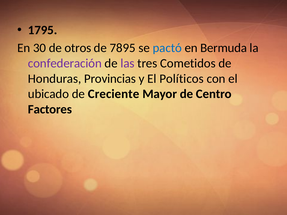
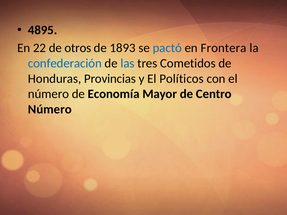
1795: 1795 -> 4895 (43, 30)
30: 30 -> 22 (39, 48)
7895: 7895 -> 1893 (123, 48)
Bermuda: Bermuda -> Frontera (224, 48)
confederación colour: purple -> blue (65, 63)
las colour: purple -> blue (127, 63)
ubicado: ubicado -> número (48, 94)
Creciente: Creciente -> Economía (114, 94)
Factores: Factores -> Número (50, 109)
